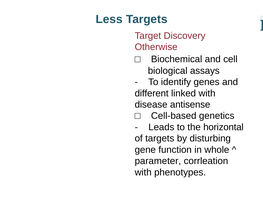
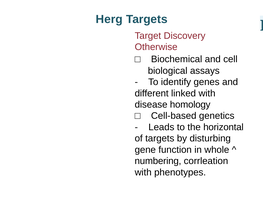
Less: Less -> Herg (109, 19)
antisense: antisense -> homology (190, 105)
parameter: parameter -> numbering (158, 161)
